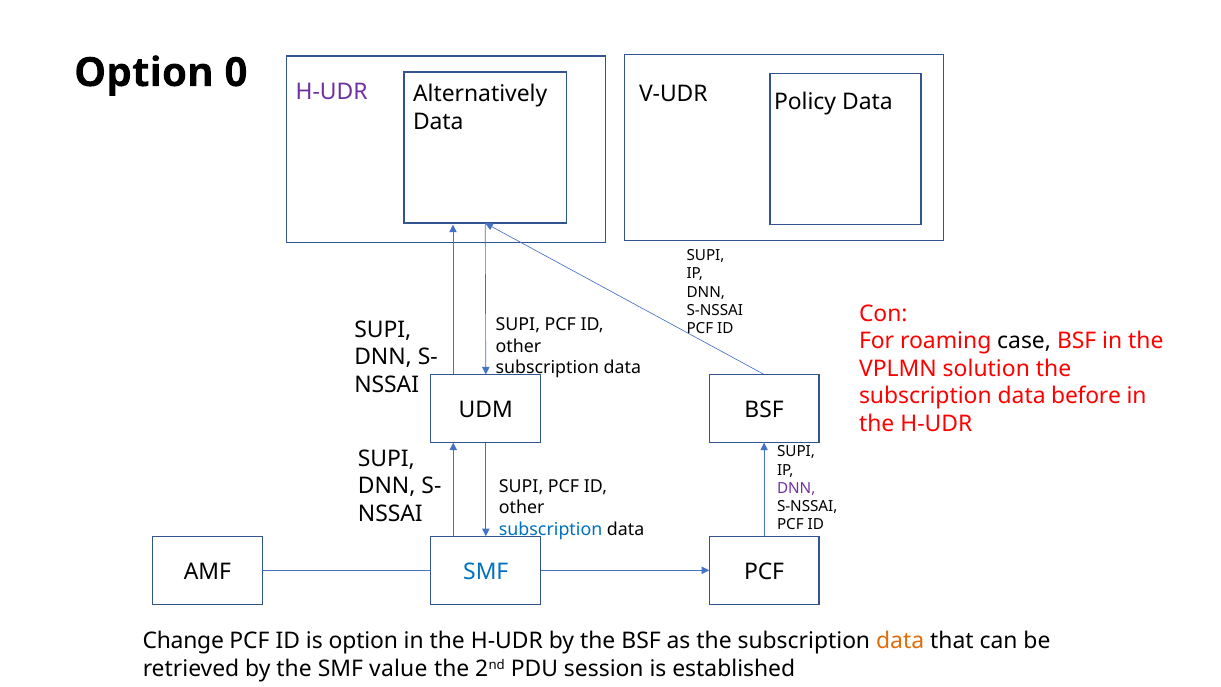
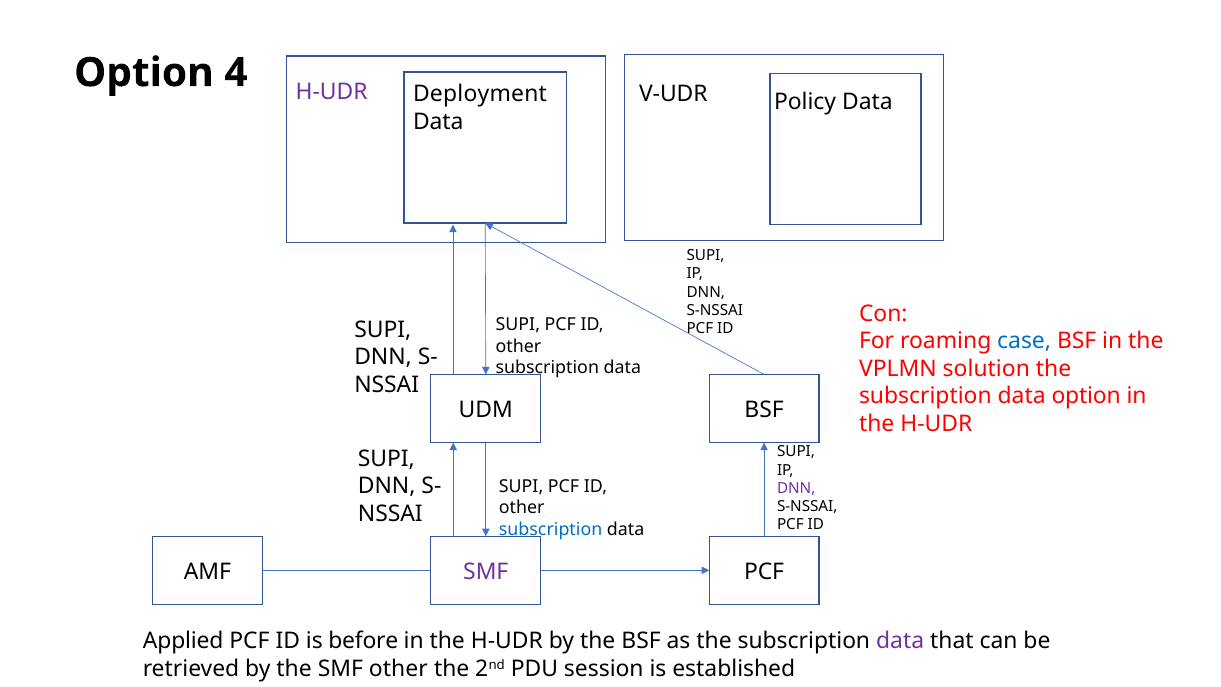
0: 0 -> 4 (236, 73)
Alternatively: Alternatively -> Deployment (480, 94)
case colour: black -> blue (1024, 341)
data before: before -> option (1086, 396)
SMF colour: blue -> purple (486, 572)
Change: Change -> Applied (183, 641)
is option: option -> before (363, 641)
data colour: orange -> purple (900, 641)
SMF value: value -> other (398, 669)
